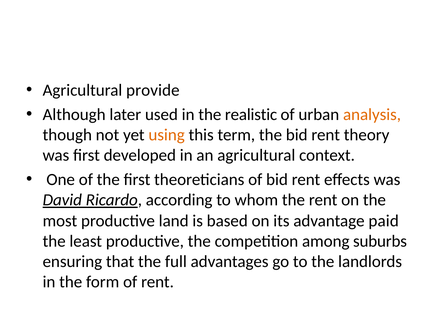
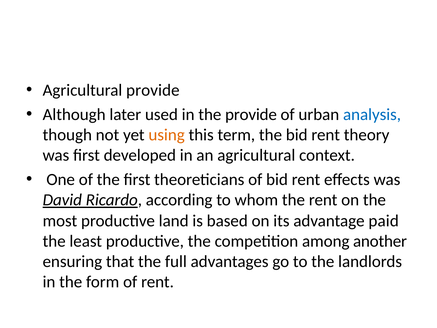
the realistic: realistic -> provide (251, 114)
analysis colour: orange -> blue (372, 114)
suburbs: suburbs -> another (380, 241)
